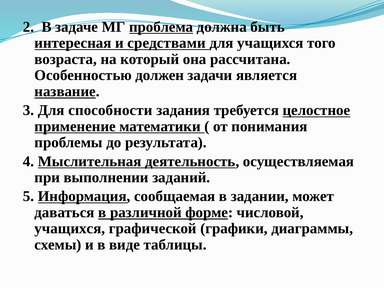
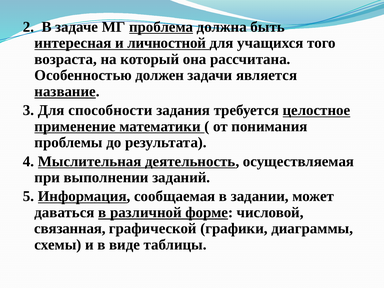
средствами: средствами -> личностной (167, 43)
учащихся: учащихся -> связанная (70, 229)
